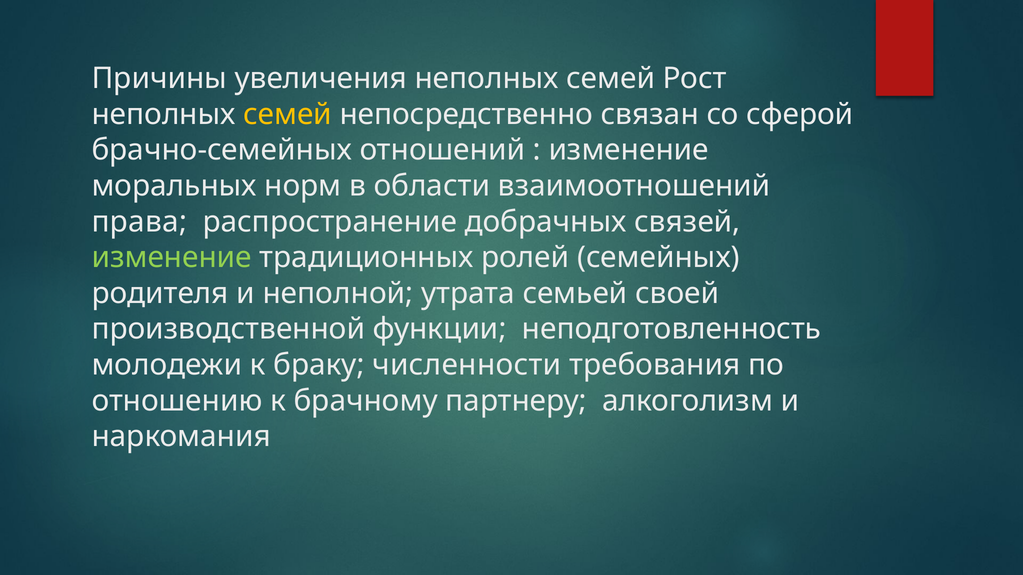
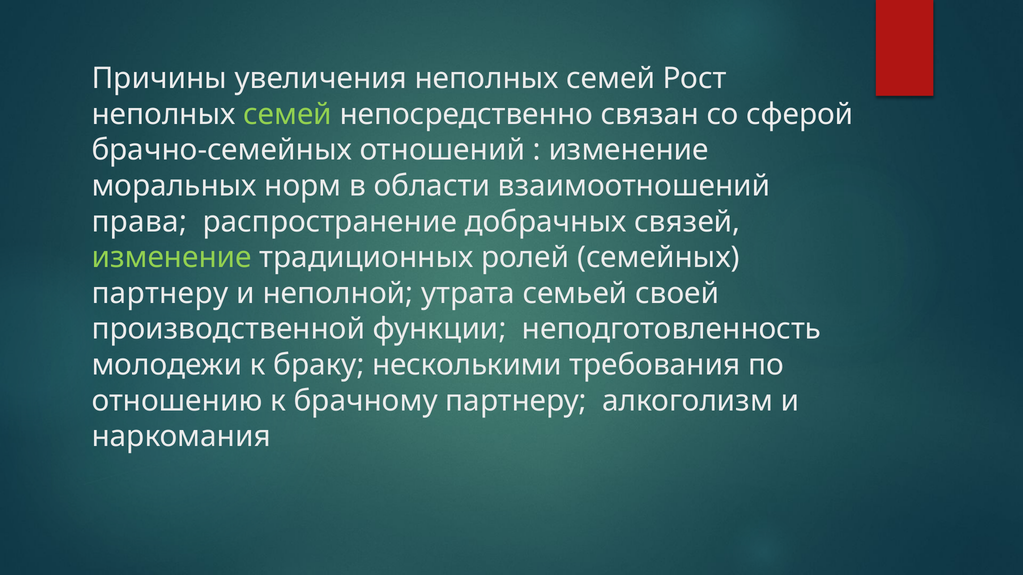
семей colour: yellow -> light green (288, 114)
родителя: родителя -> партнеру (160, 294)
численности: численности -> несколькими (467, 365)
